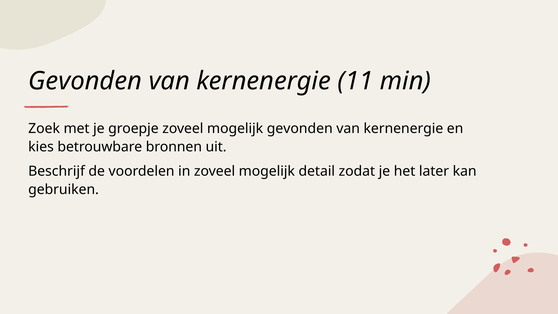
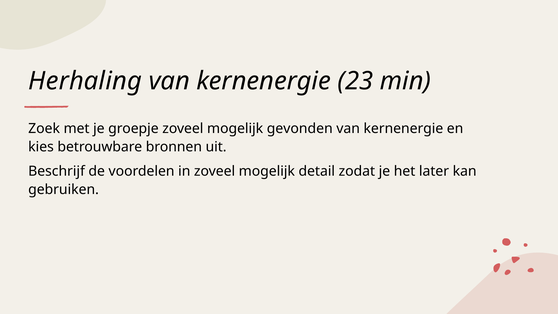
Gevonden: Gevonden -> Herhaling (85, 81)
11: 11 -> 23 (355, 81)
